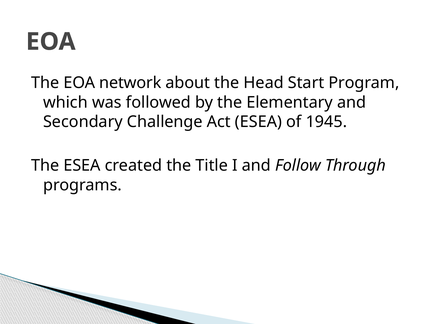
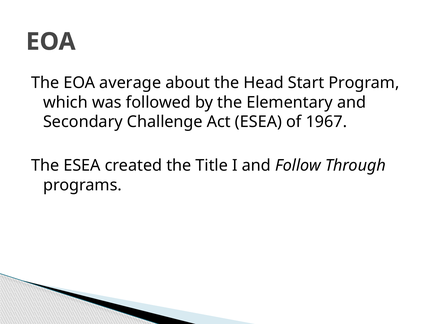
network: network -> average (130, 83)
1945: 1945 -> 1967 (326, 122)
